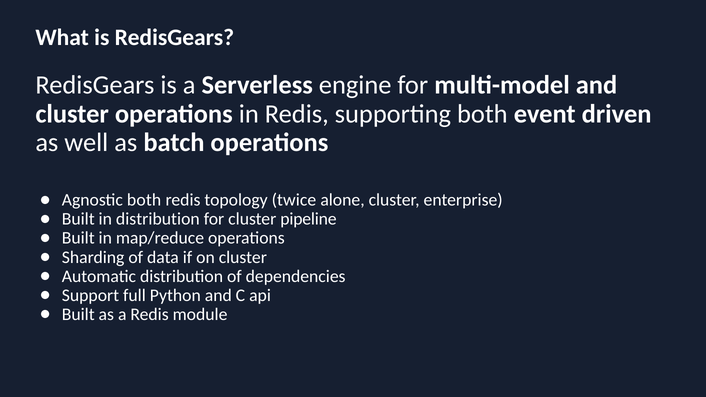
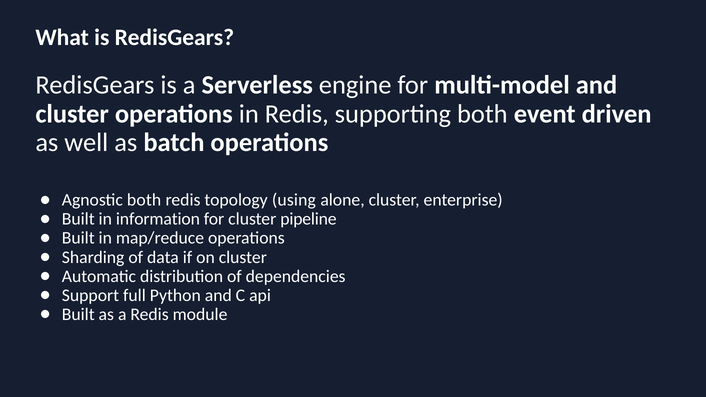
twice: twice -> using (294, 200)
in distribution: distribution -> information (158, 219)
